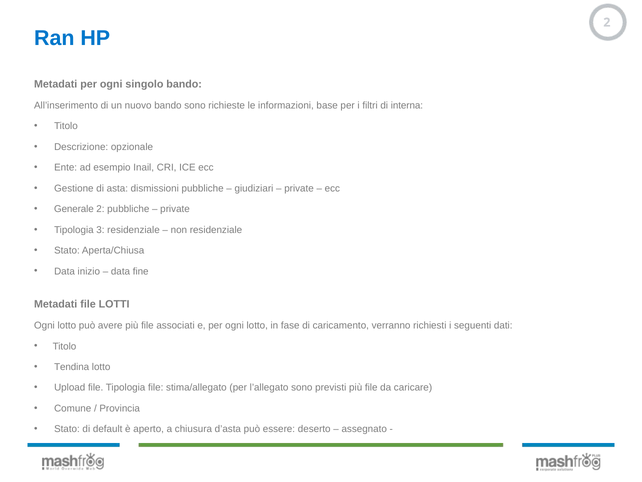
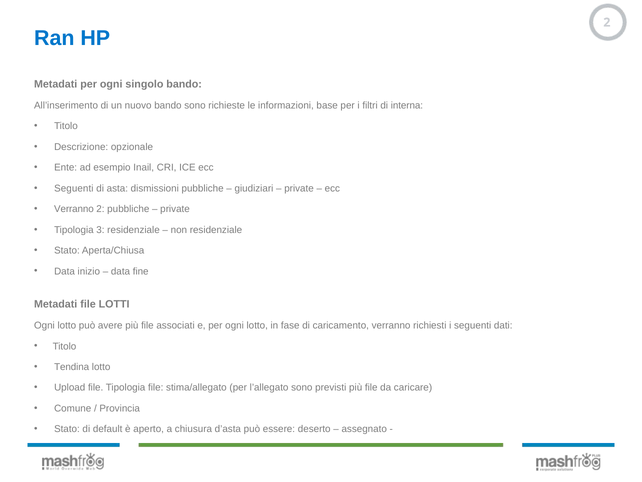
Gestione: Gestione -> Seguenti (74, 188)
Generale: Generale -> Verranno (74, 209)
